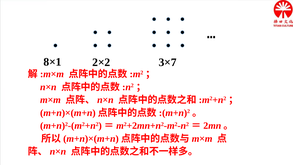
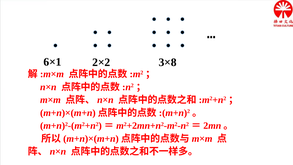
8×1: 8×1 -> 6×1 (53, 62)
3×7: 3×7 -> 3×8 (168, 62)
